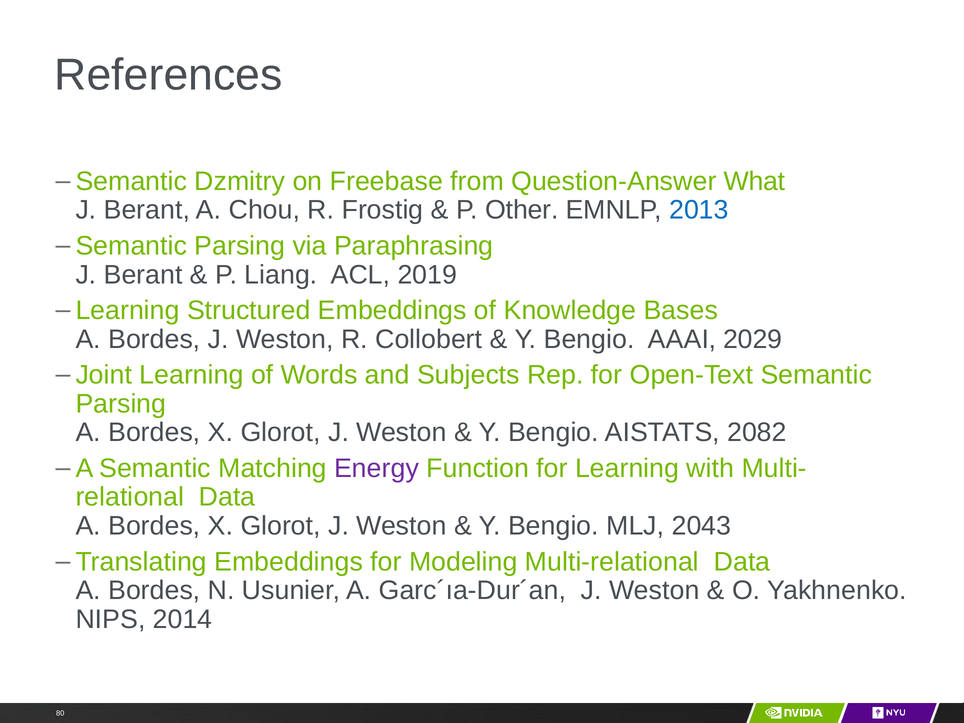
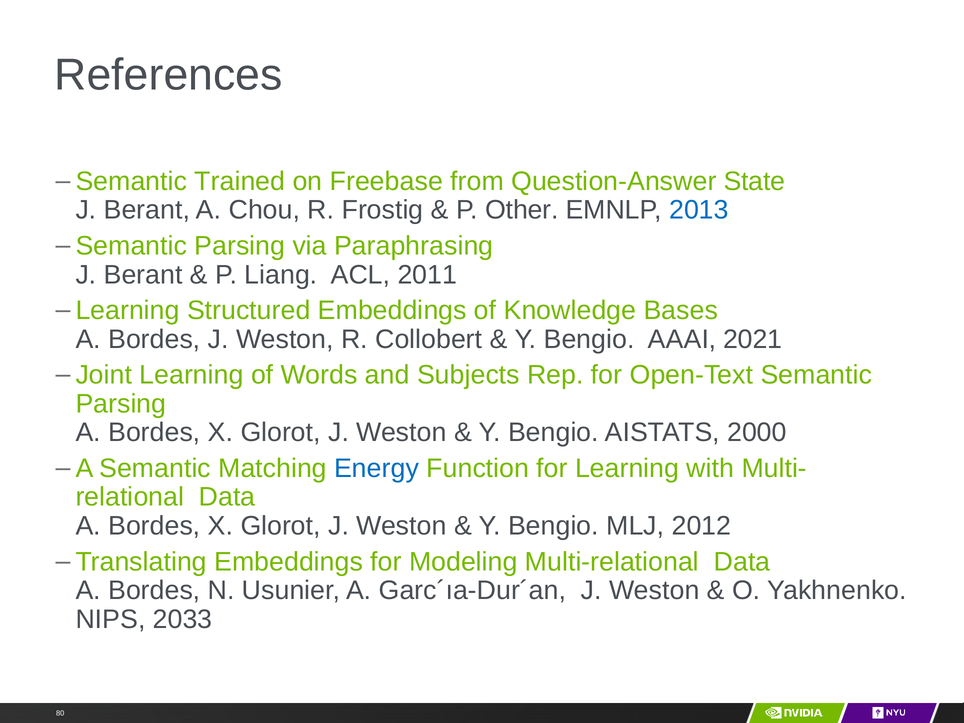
Dzmitry: Dzmitry -> Trained (240, 181)
What: What -> State (754, 181)
2019: 2019 -> 2011 (427, 275)
2029: 2029 -> 2021 (753, 339)
2082: 2082 -> 2000 (757, 433)
Energy colour: purple -> blue (377, 468)
2043: 2043 -> 2012 (701, 526)
2014: 2014 -> 2033 (183, 620)
